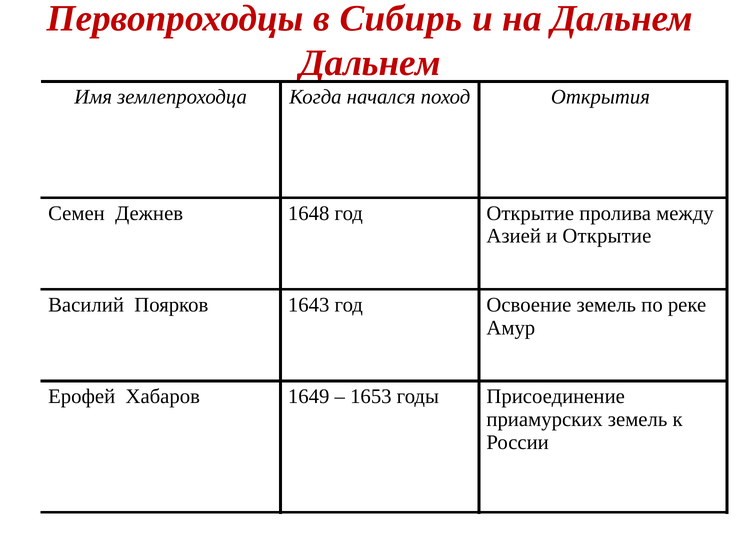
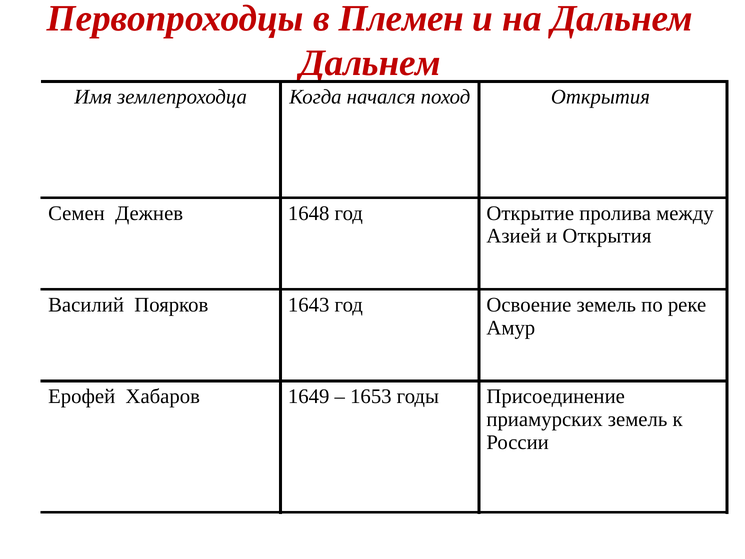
Сибирь: Сибирь -> Племен (401, 18)
и Открытие: Открытие -> Открытия (607, 236)
